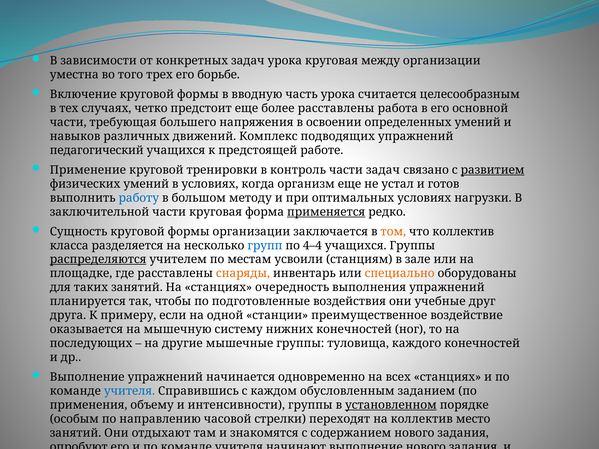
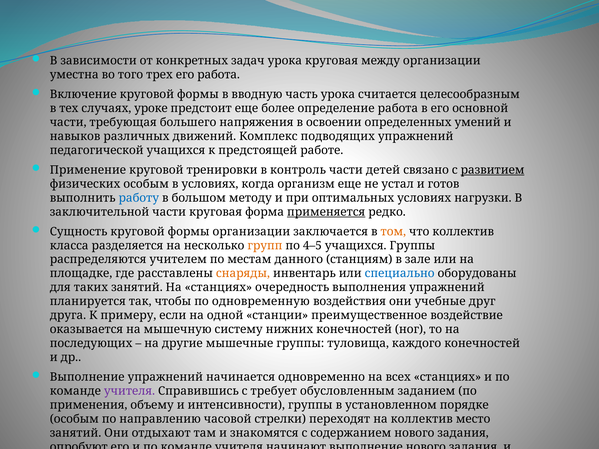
его борьбе: борьбе -> работа (219, 75)
четко: четко -> уроке (151, 108)
более расставлены: расставлены -> определение (336, 108)
педагогический: педагогический -> педагогической (97, 150)
части задач: задач -> детей (383, 170)
физических умений: умений -> особым (146, 184)
групп colour: blue -> orange (265, 246)
4–4: 4–4 -> 4–5 (312, 246)
распределяются underline: present -> none (98, 260)
усвоили: усвоили -> данного (299, 260)
специально colour: orange -> blue (400, 274)
подготовленные: подготовленные -> одновременную (261, 302)
учителя colour: blue -> purple (129, 391)
каждом: каждом -> требует (274, 391)
установленном underline: present -> none (391, 405)
